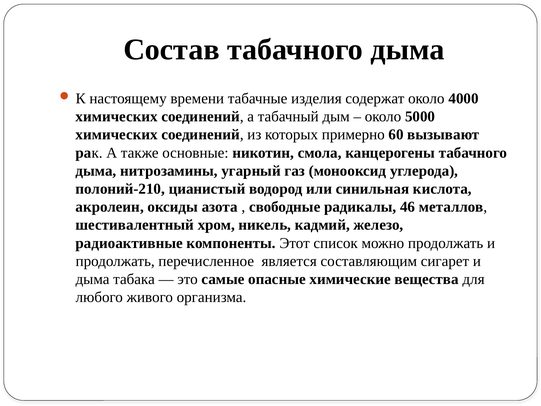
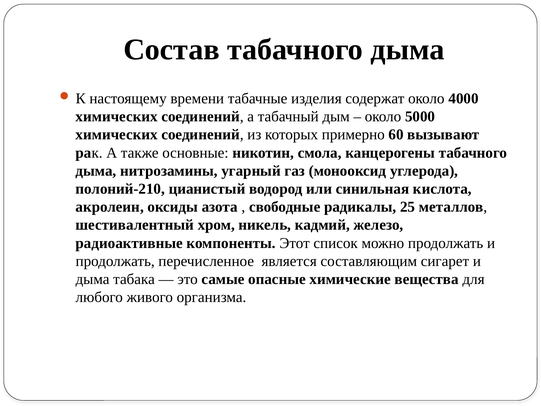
46: 46 -> 25 (408, 207)
